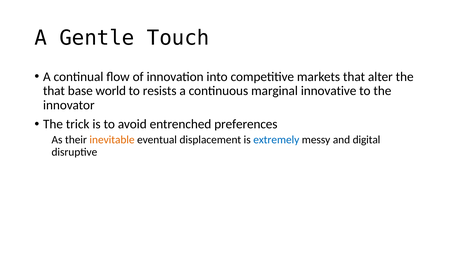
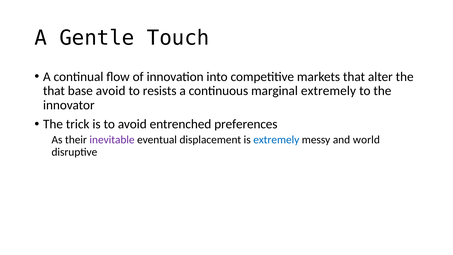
base world: world -> avoid (111, 91)
marginal innovative: innovative -> extremely (329, 91)
inevitable colour: orange -> purple (112, 140)
digital: digital -> world (366, 140)
